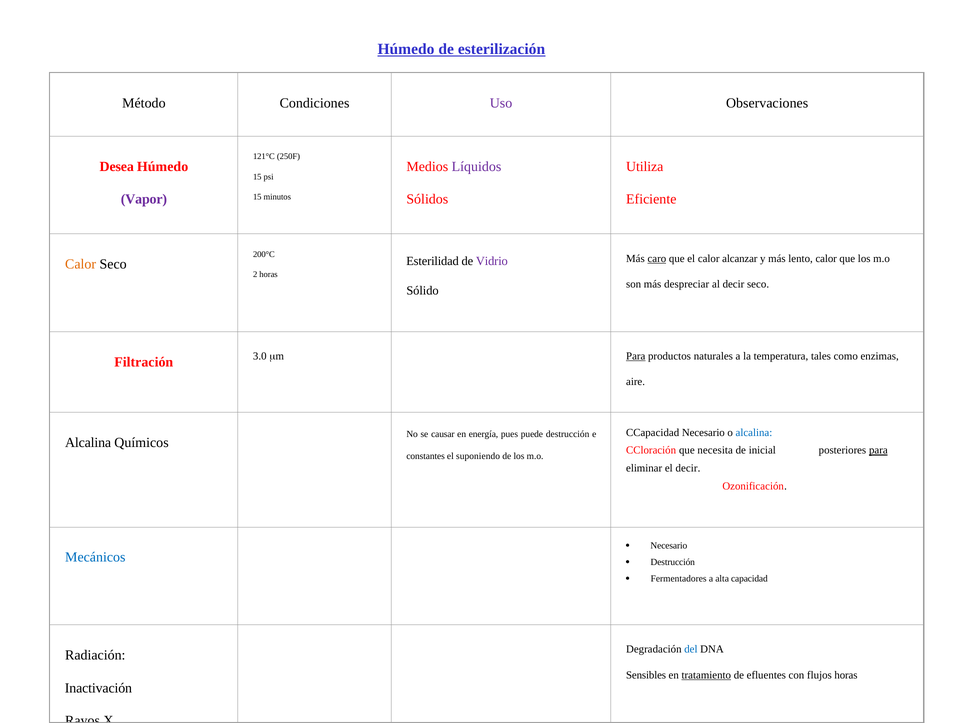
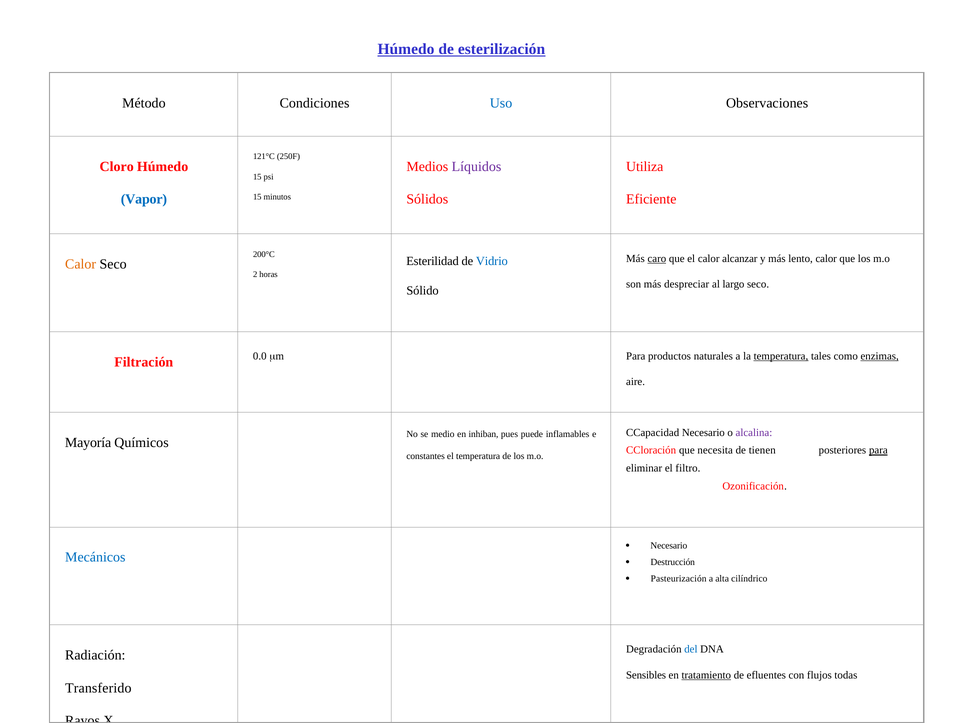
Uso colour: purple -> blue (501, 103)
Desea: Desea -> Cloro (117, 166)
Vapor colour: purple -> blue (144, 199)
Vidrio colour: purple -> blue (492, 261)
al decir: decir -> largo (734, 284)
3.0: 3.0 -> 0.0 (260, 356)
Para underline: present -> none (636, 356)
temperatura underline: none -> present (781, 356)
enzimas underline: none -> present (880, 356)
alcalina colour: blue -> purple (754, 432)
causar: causar -> medio (443, 434)
energía: energía -> inhiban (483, 434)
puede destrucción: destrucción -> inflamables (568, 434)
Alcalina: Alcalina -> Mayoría (88, 442)
inicial: inicial -> tienen (762, 450)
el suponiendo: suponiendo -> temperatura (478, 455)
el decir: decir -> filtro (688, 468)
Fermentadores: Fermentadores -> Pasteurización (679, 578)
capacidad: capacidad -> cilíndrico (749, 578)
flujos horas: horas -> todas (846, 674)
Inactivación: Inactivación -> Transferido (98, 687)
